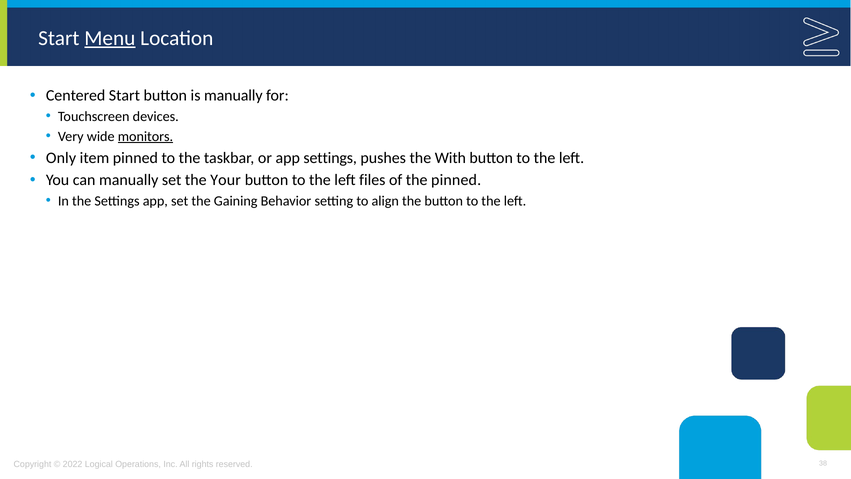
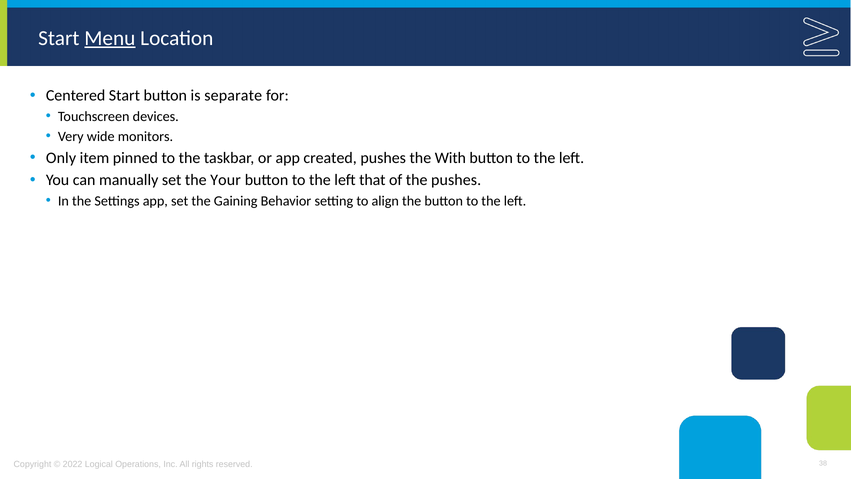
is manually: manually -> separate (233, 96)
monitors underline: present -> none (145, 136)
app settings: settings -> created (330, 158)
files: files -> that (372, 180)
the pinned: pinned -> pushes (456, 180)
